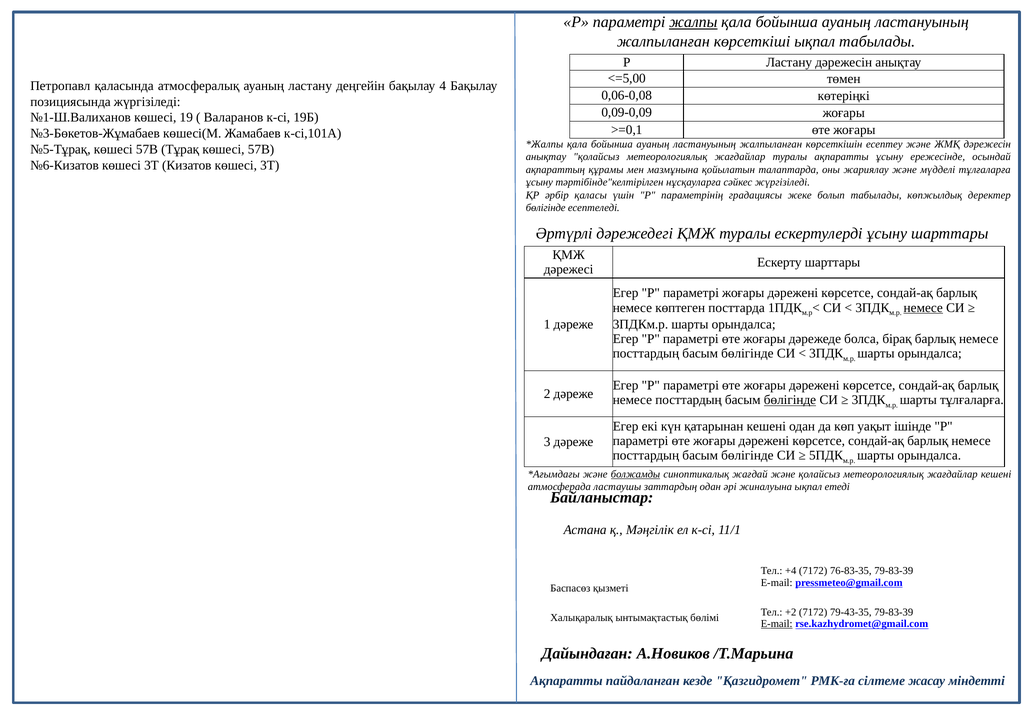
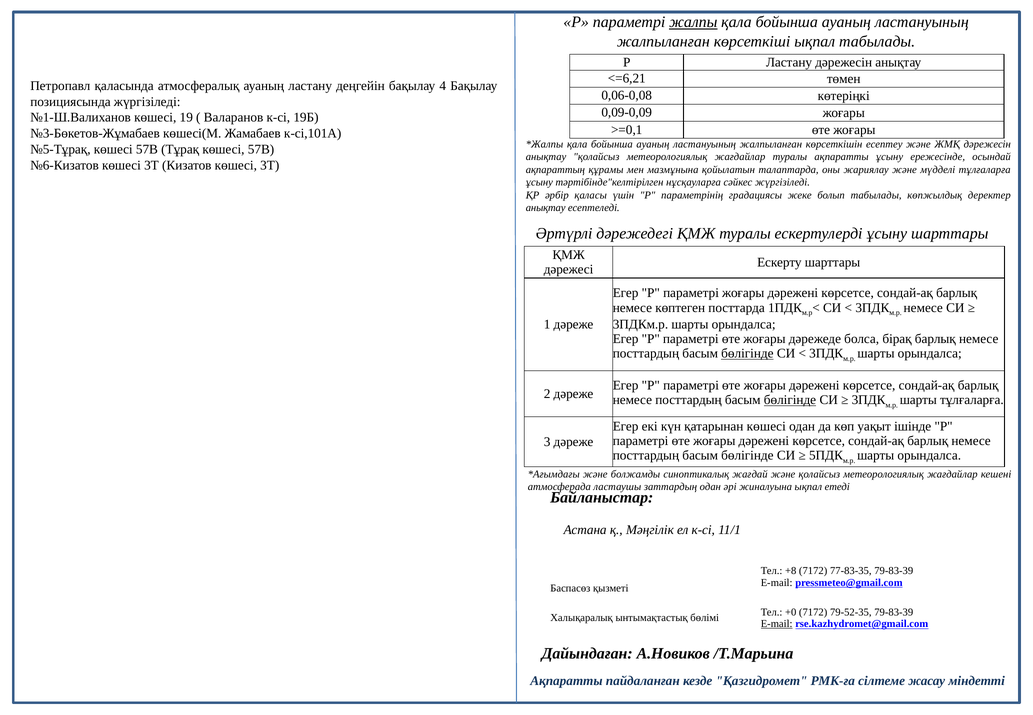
<=5,00: <=5,00 -> <=6,21 (627, 79)
бөлігінде: бөлігінде -> анықтау (546, 208)
немесе underline: present -> none (923, 308)
бөлігінде underline: none -> present (747, 354)
қатарынан кешені: кешені -> көшесі (766, 426)
болжамды underline: present -> none (636, 474)
+4: +4 -> +8 (791, 571)
76-83-35: 76-83-35 -> 77-83-35 (851, 571)
+2: +2 -> +0 (791, 612)
79-43-35: 79-43-35 -> 79-52-35 (851, 612)
